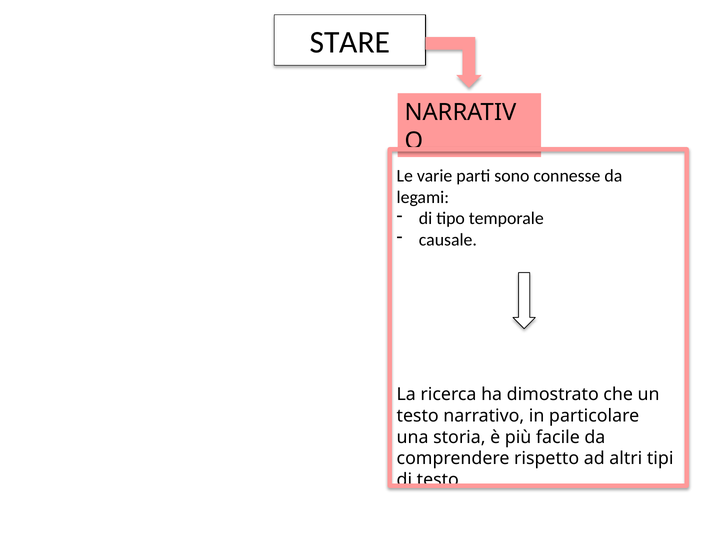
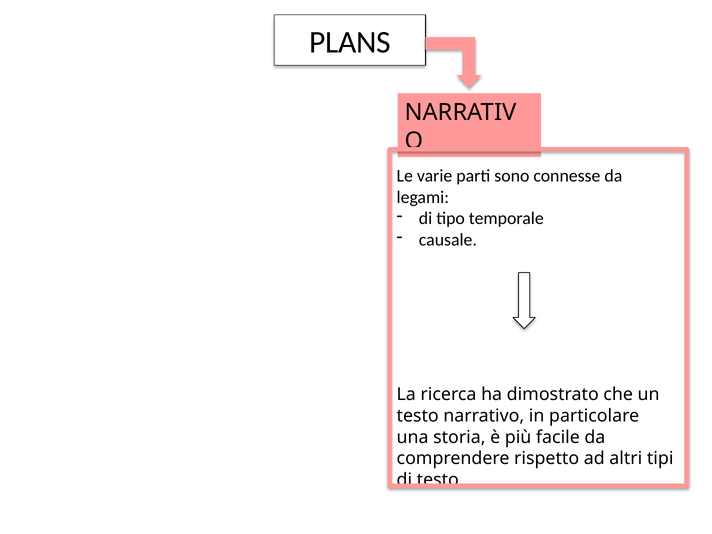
STARE: STARE -> PLANS (350, 42)
